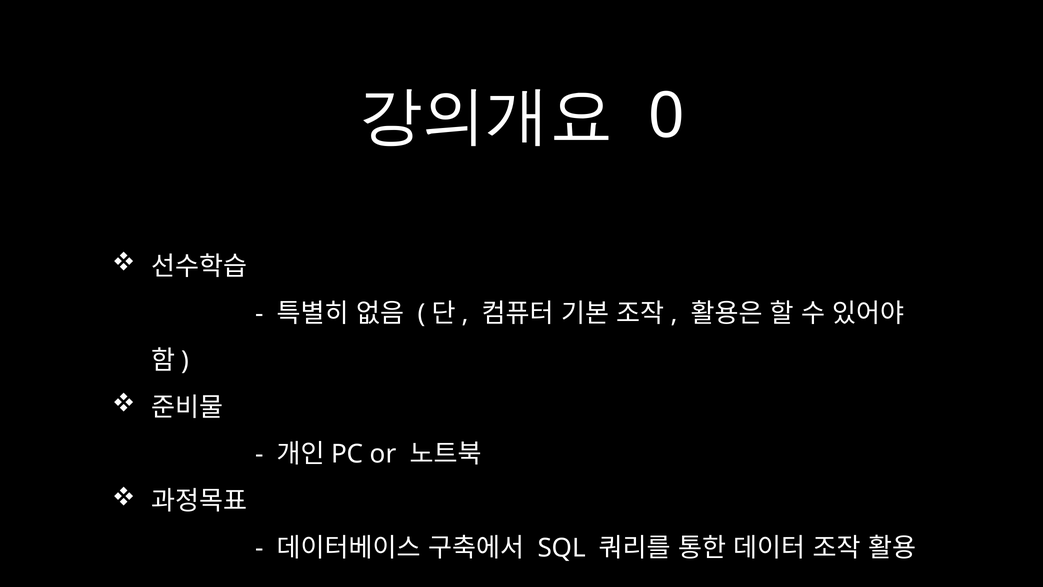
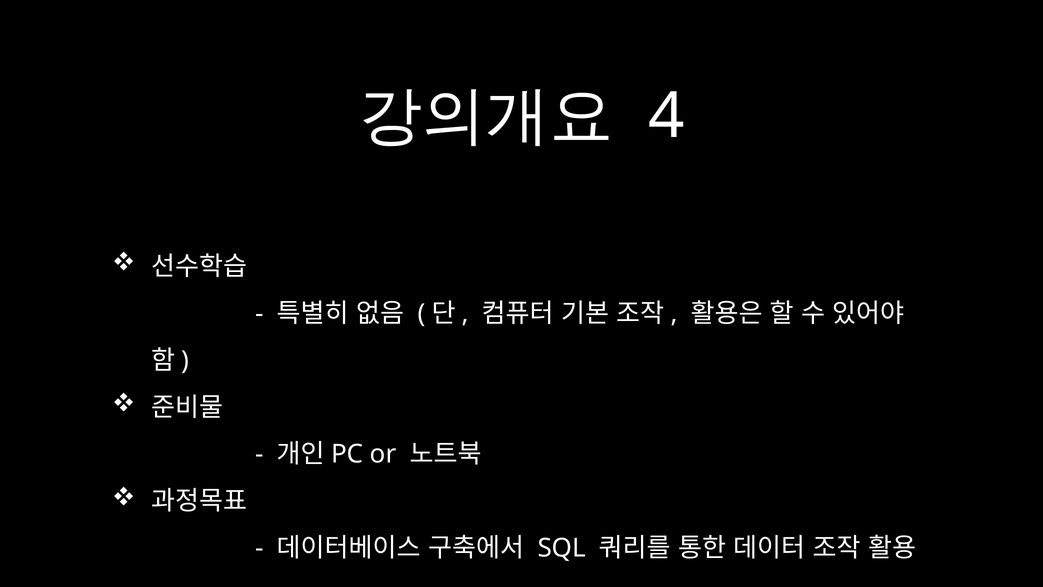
0: 0 -> 4 (666, 116)
